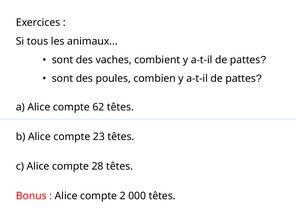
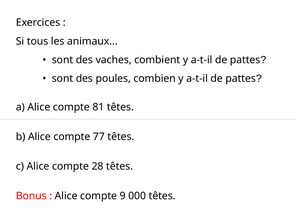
62: 62 -> 81 (98, 107)
23: 23 -> 77 (99, 137)
2: 2 -> 9 (123, 196)
